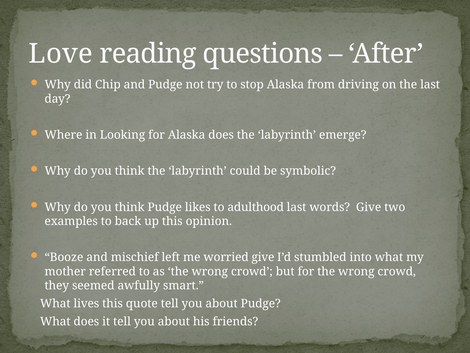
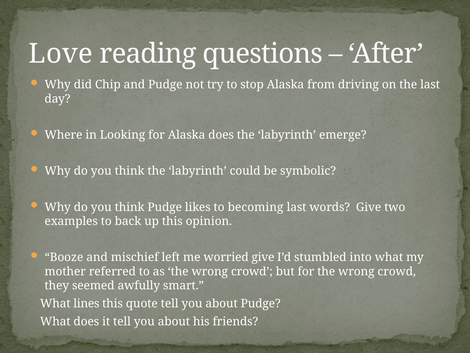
adulthood: adulthood -> becoming (256, 207)
lives: lives -> lines (86, 303)
